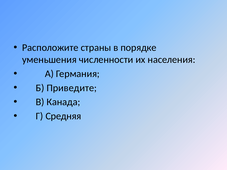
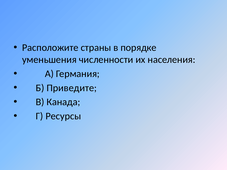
Средняя: Средняя -> Ресурсы (63, 116)
